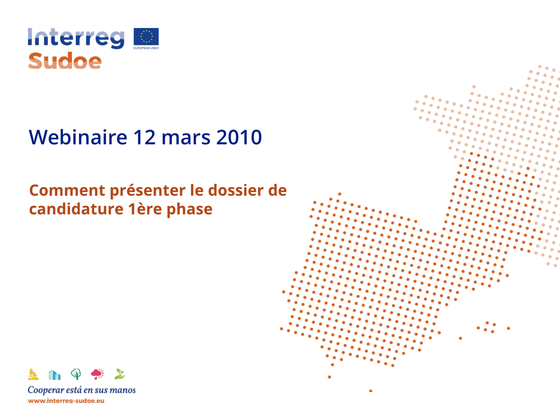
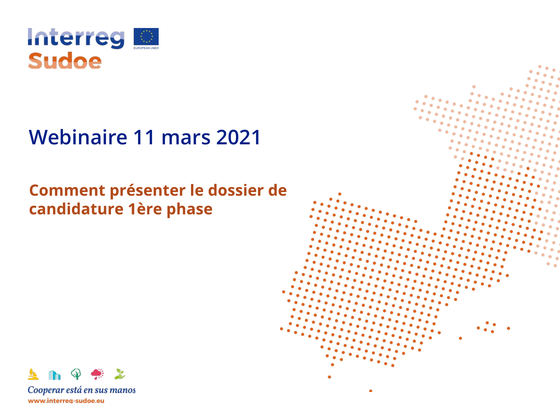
12: 12 -> 11 (144, 138)
2010: 2010 -> 2021 (239, 138)
